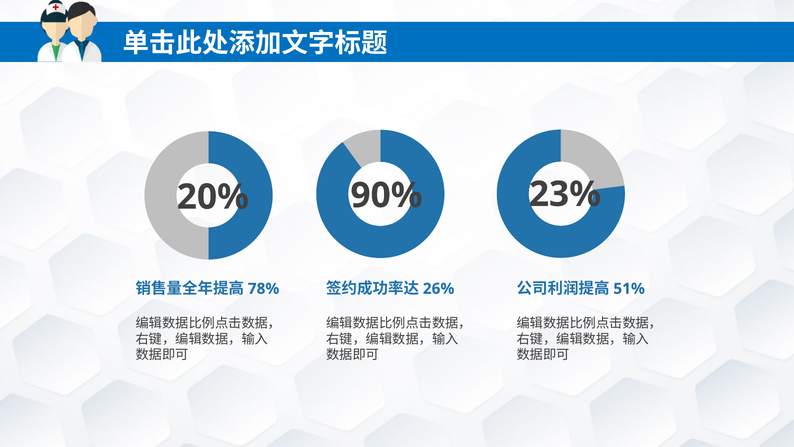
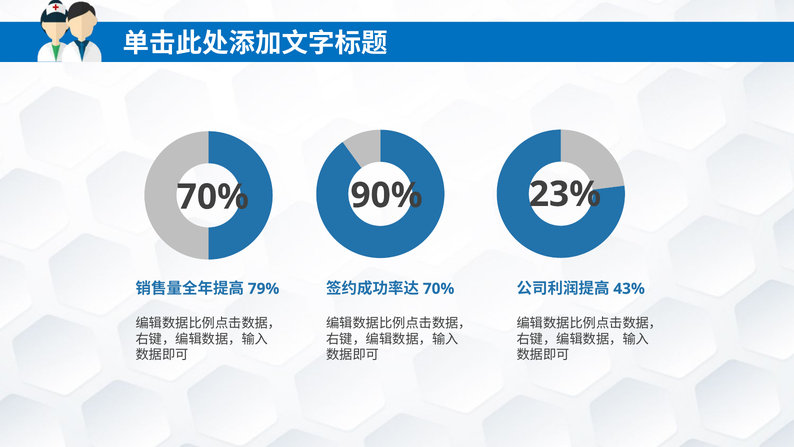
20%: 20% -> 70% (213, 197)
78%: 78% -> 79% (264, 288)
26%: 26% -> 70% (439, 288)
51%: 51% -> 43% (629, 288)
